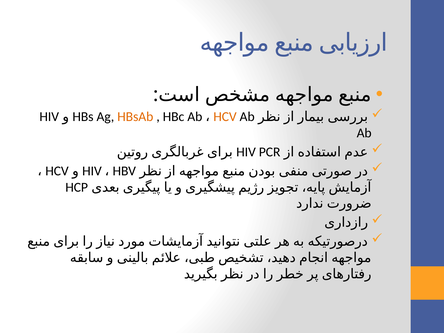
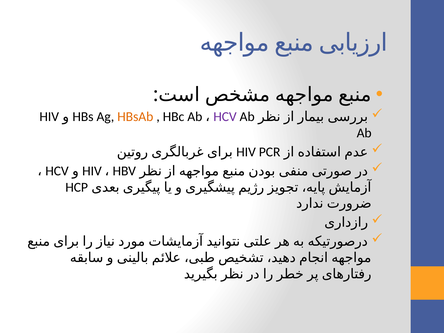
HCV colour: orange -> purple (225, 117)
